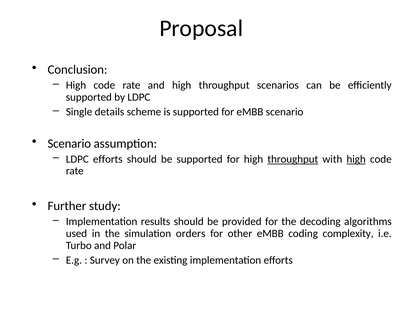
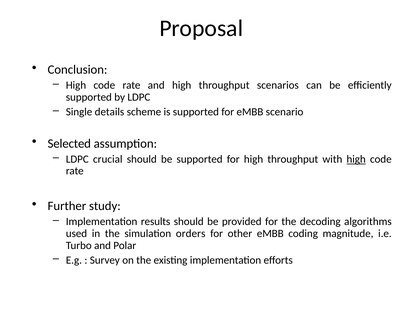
Scenario: Scenario -> Selected (69, 143)
LDPC efforts: efforts -> crucial (108, 159)
throughput underline: present -> none (293, 159)
complexity: complexity -> magnitude (348, 233)
